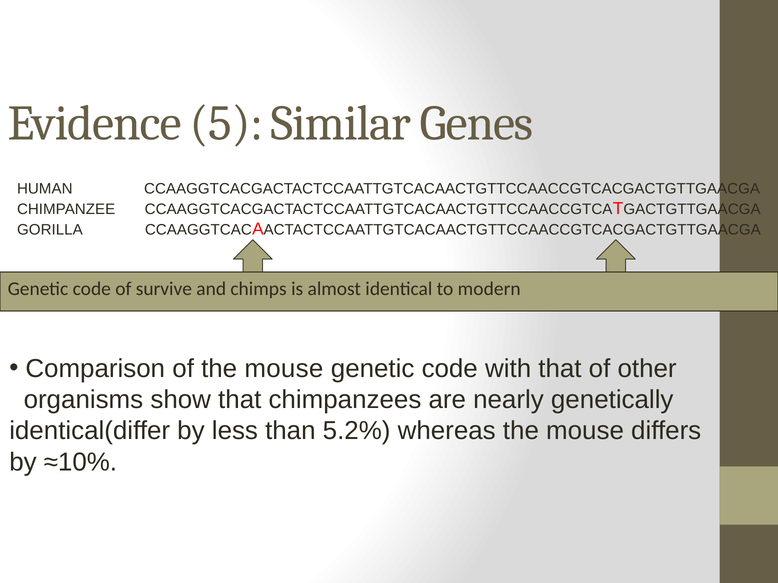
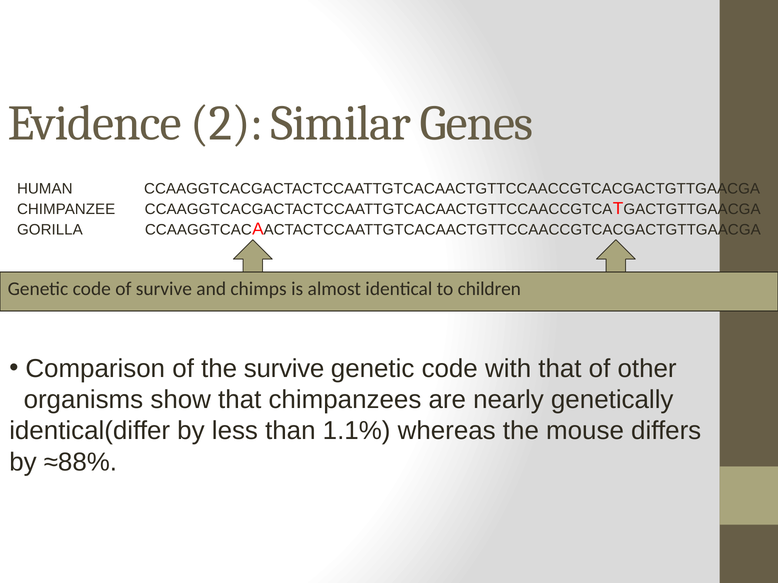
5: 5 -> 2 (227, 123)
modern: modern -> children (489, 289)
of the mouse: mouse -> survive (284, 369)
5.2%: 5.2% -> 1.1% (357, 431)
≈10%: ≈10% -> ≈88% (80, 462)
